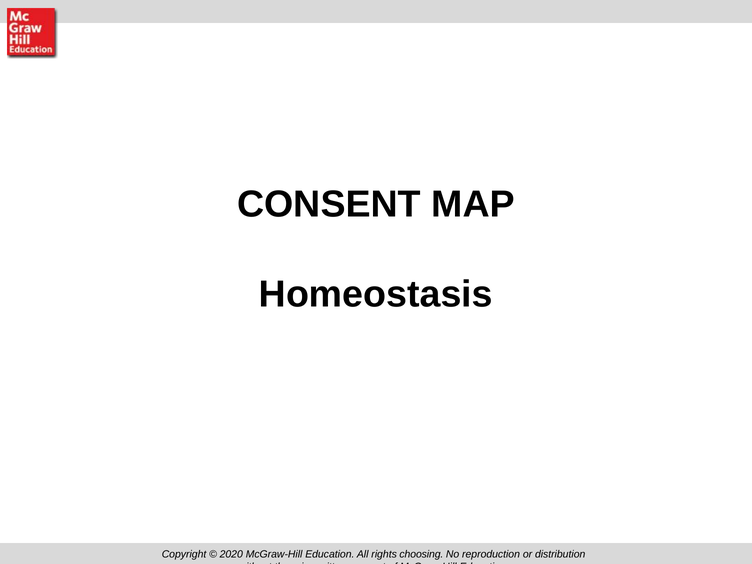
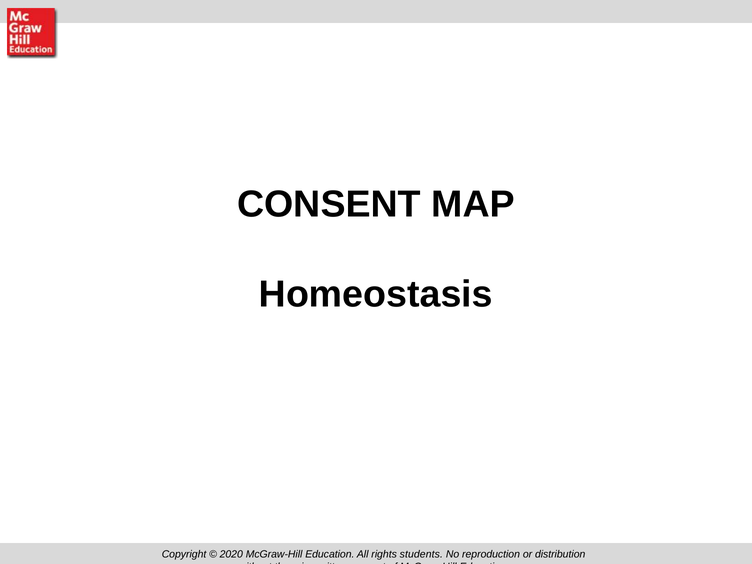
choosing: choosing -> students (421, 554)
